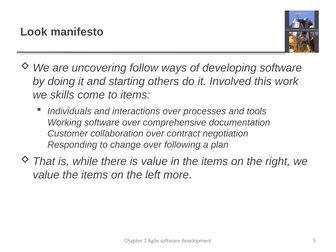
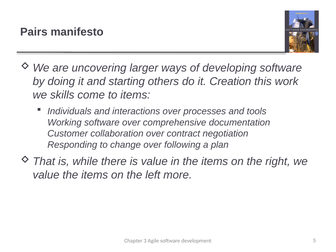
Look: Look -> Pairs (34, 32)
follow: follow -> larger (144, 68)
Involved: Involved -> Creation (230, 81)
